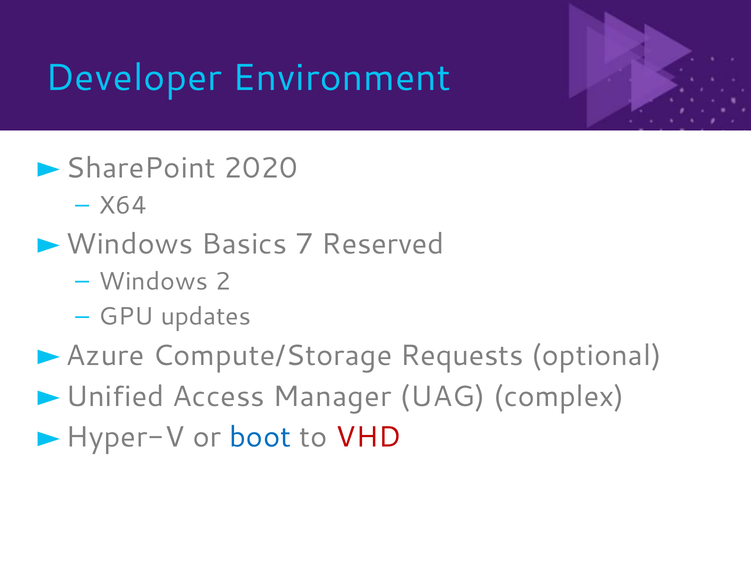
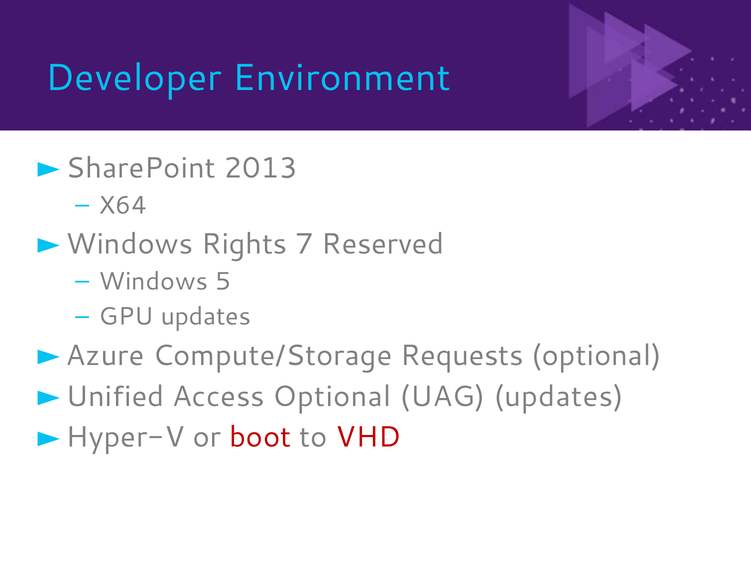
2020: 2020 -> 2013 (261, 168)
Basics: Basics -> Rights (244, 244)
2: 2 -> 5 (223, 281)
Access Manager: Manager -> Optional (332, 396)
UAG complex: complex -> updates (559, 396)
boot colour: blue -> red (260, 437)
